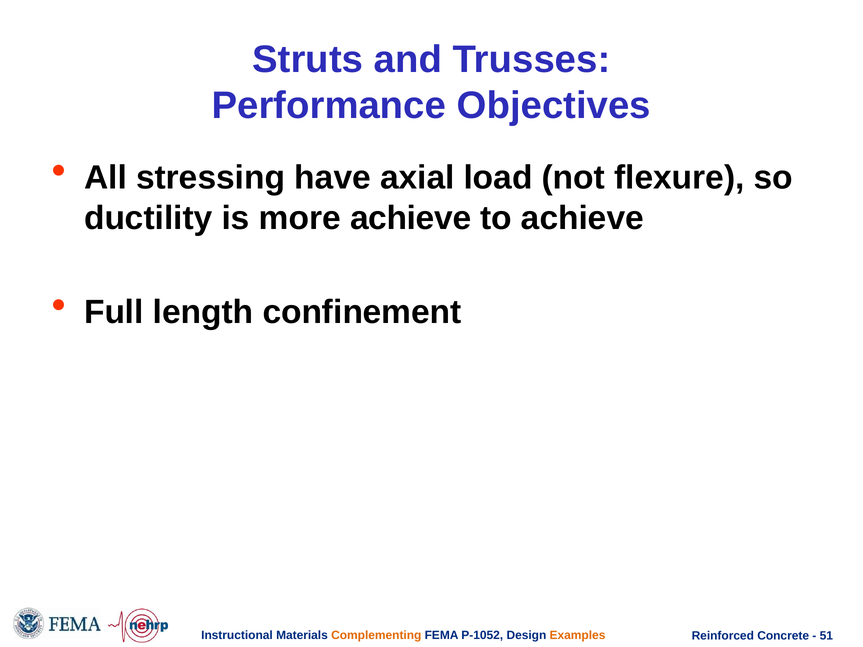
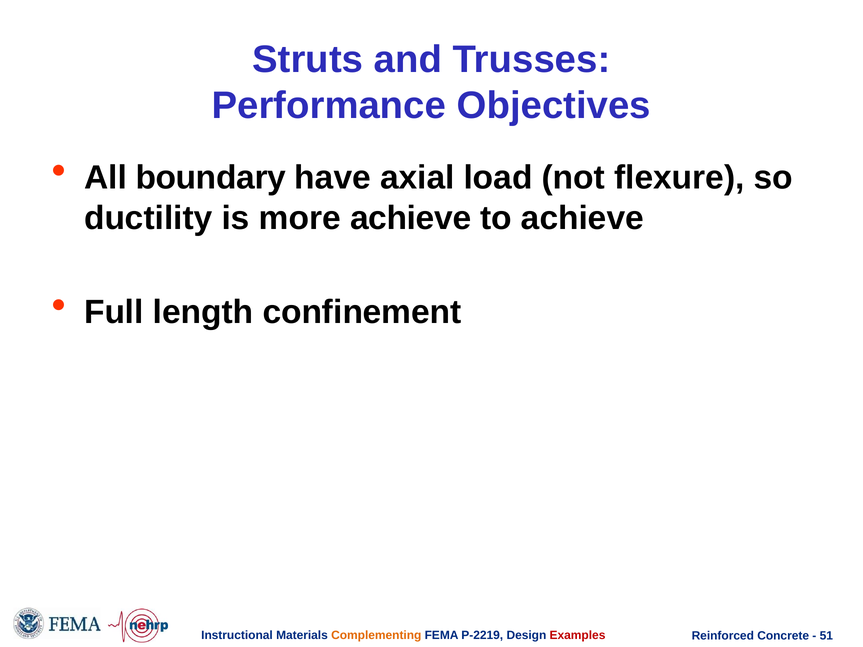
stressing: stressing -> boundary (211, 178)
P-1052: P-1052 -> P-2219 (482, 636)
Examples colour: orange -> red (577, 636)
